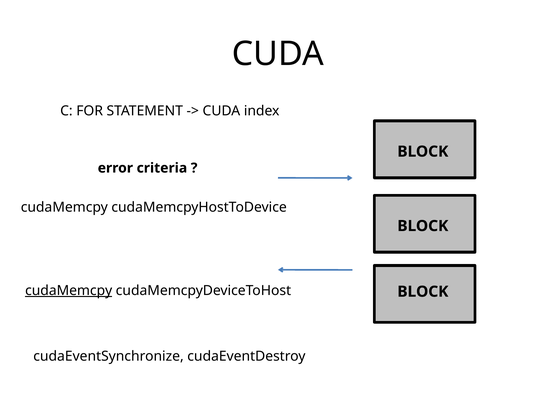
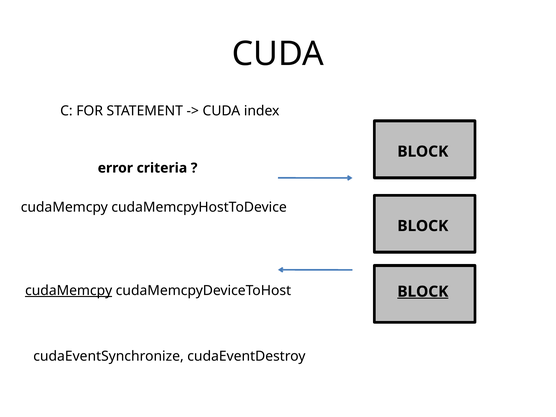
BLOCK underline: none -> present (423, 292)
